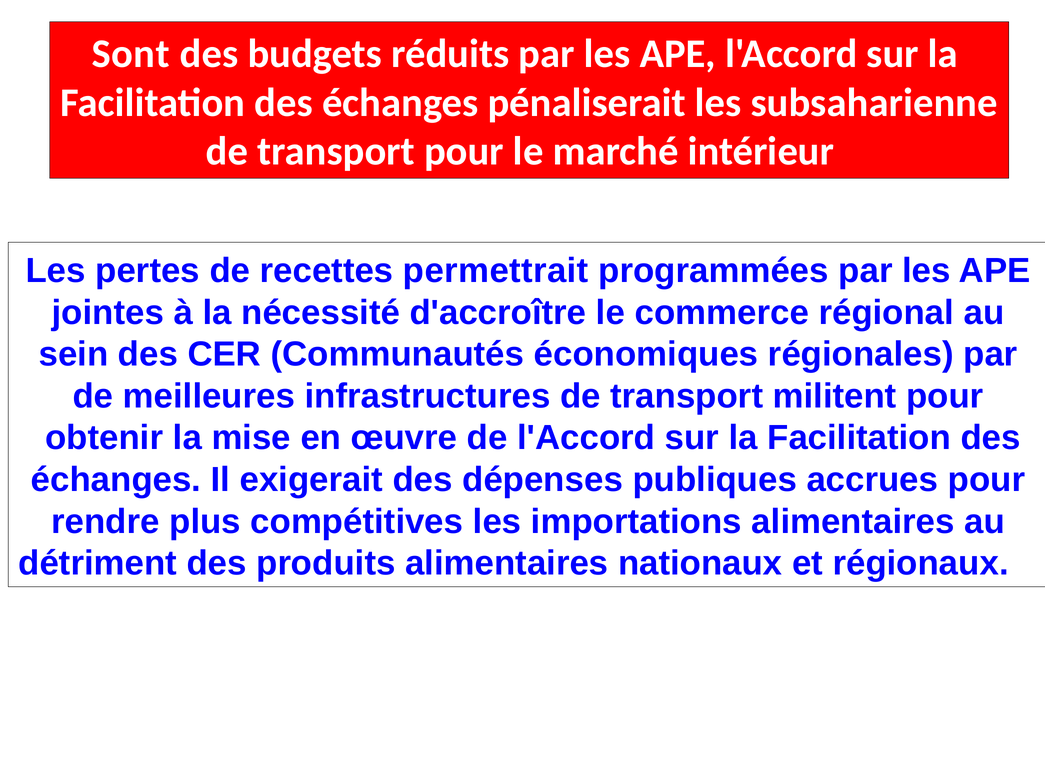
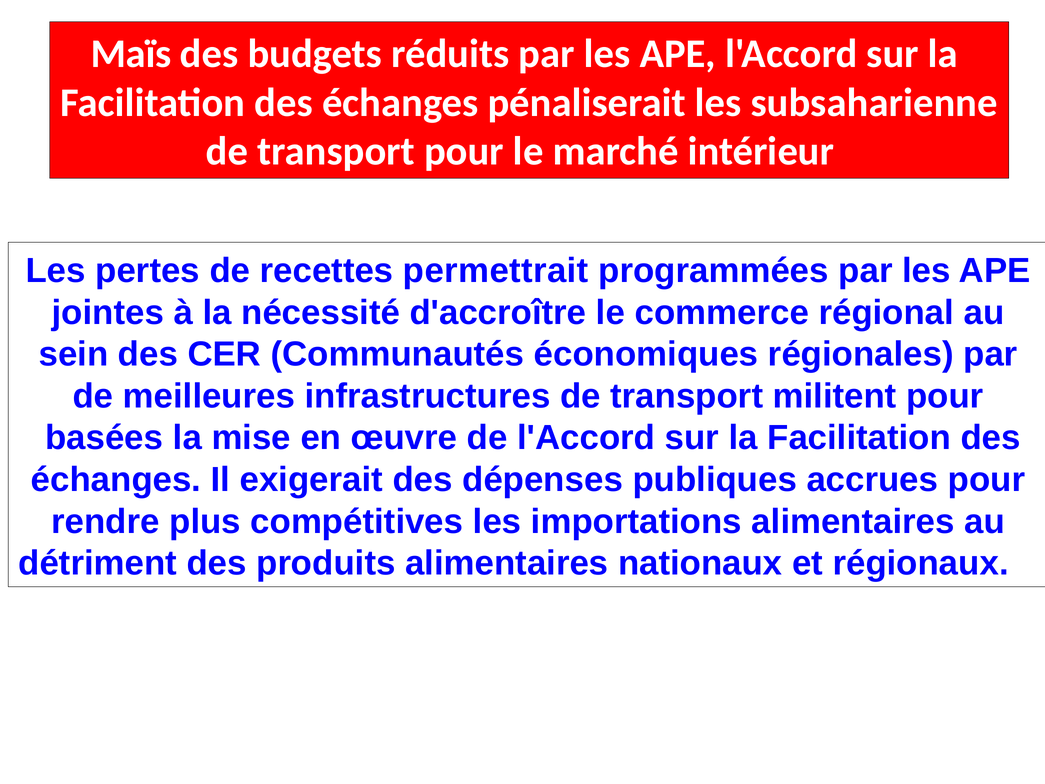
Sont: Sont -> Maïs (131, 54)
obtenir: obtenir -> basées (104, 438)
